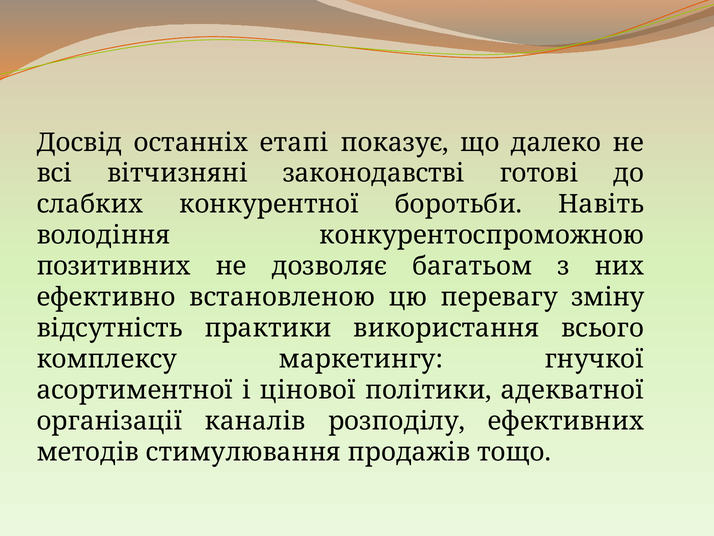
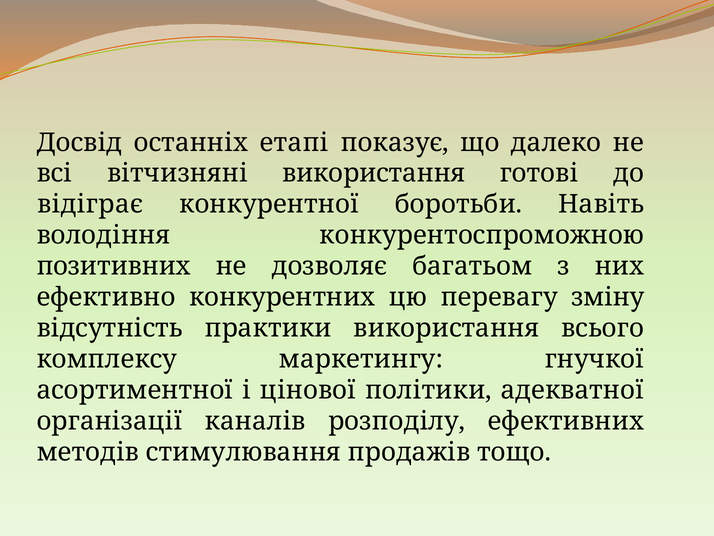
вітчизняні законодавстві: законодавстві -> використання (374, 173)
слабких: слабких -> відіграє (90, 204)
встановленою: встановленою -> конкурентних (282, 297)
